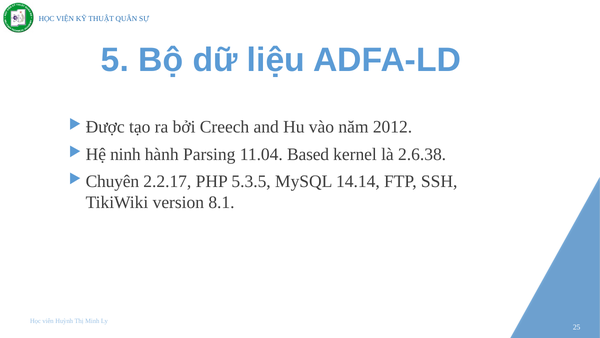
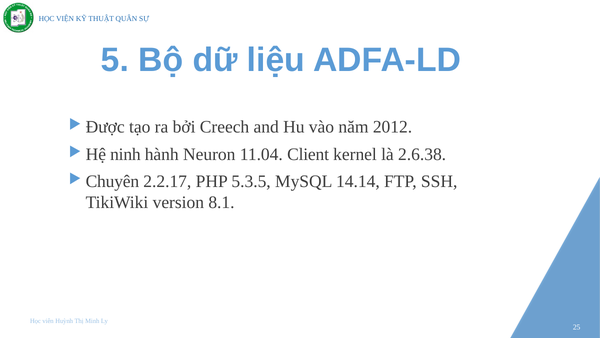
Parsing: Parsing -> Neuron (209, 154)
Based: Based -> Client (308, 154)
